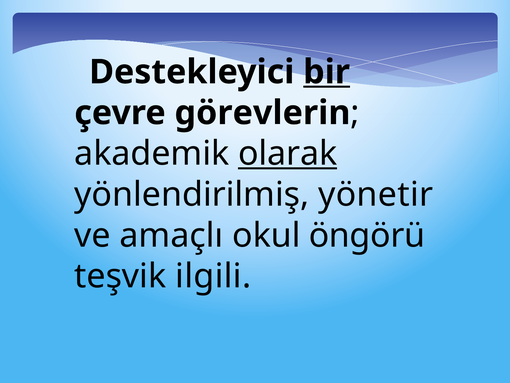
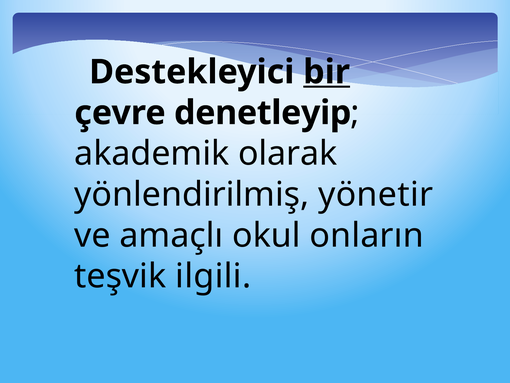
görevlerin: görevlerin -> denetleyip (263, 113)
olarak underline: present -> none (288, 154)
öngörü: öngörü -> onların (367, 235)
